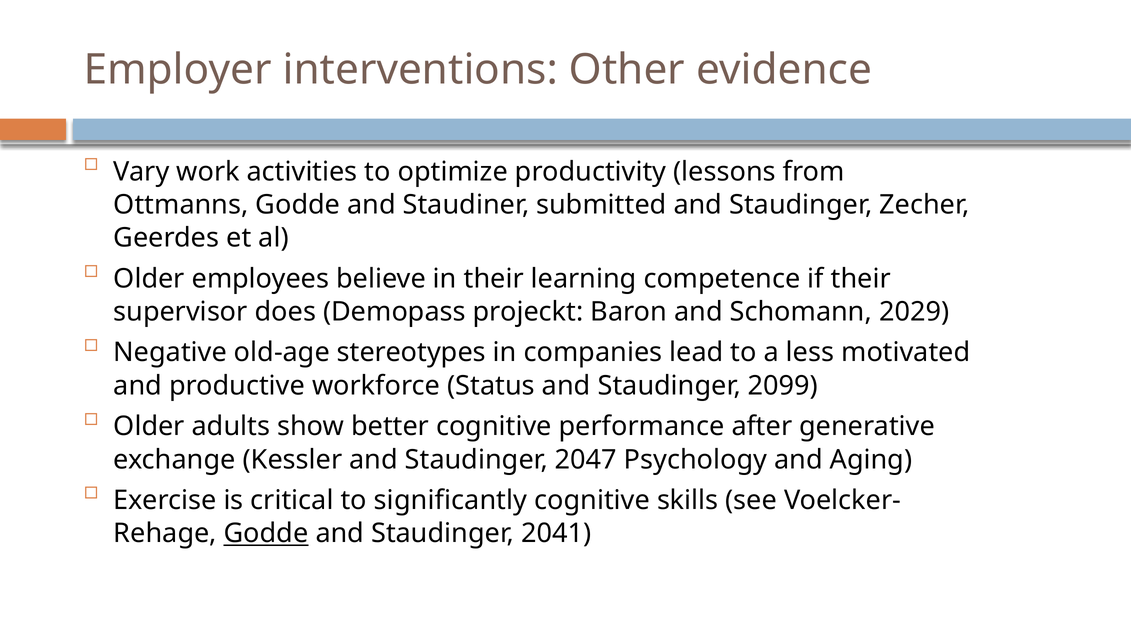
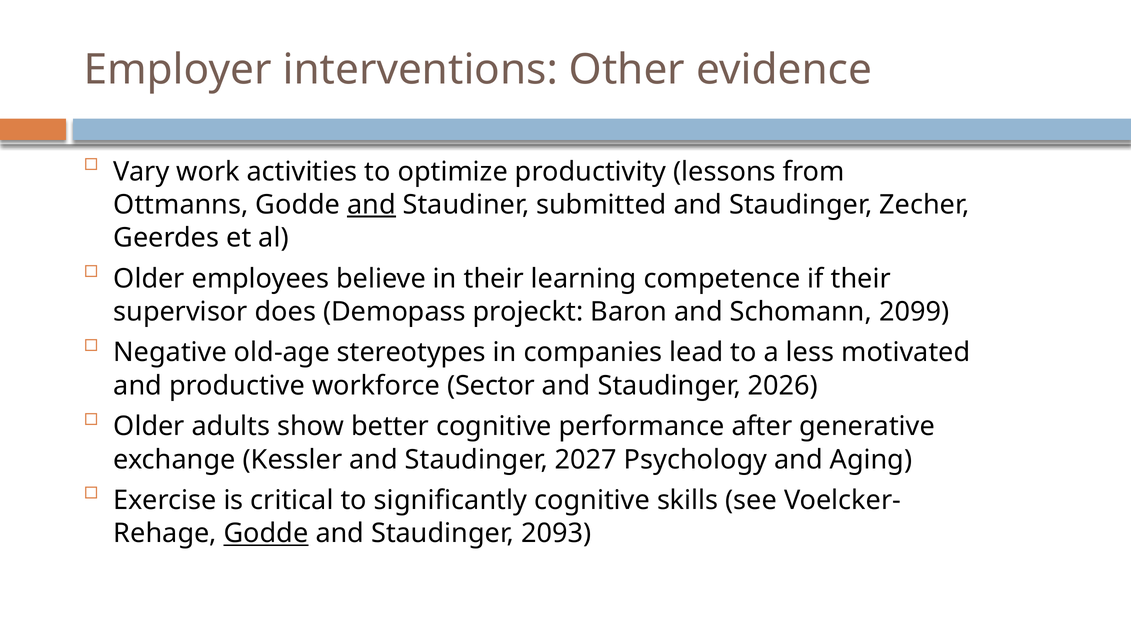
and underline: none -> present (371, 205)
2029: 2029 -> 2099 (914, 312)
Status: Status -> Sector (491, 386)
2099: 2099 -> 2026 (783, 386)
2047: 2047 -> 2027 (586, 460)
2041: 2041 -> 2093 (556, 534)
